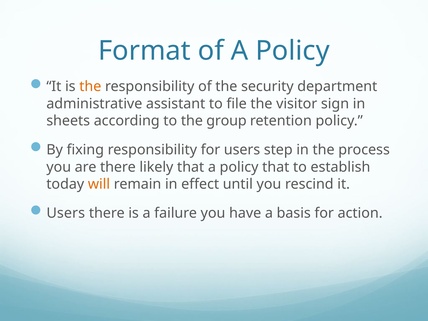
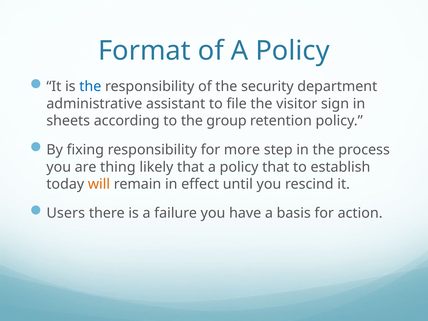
the colour: orange -> blue (90, 87)
for users: users -> more (242, 150)
are there: there -> thing (118, 167)
